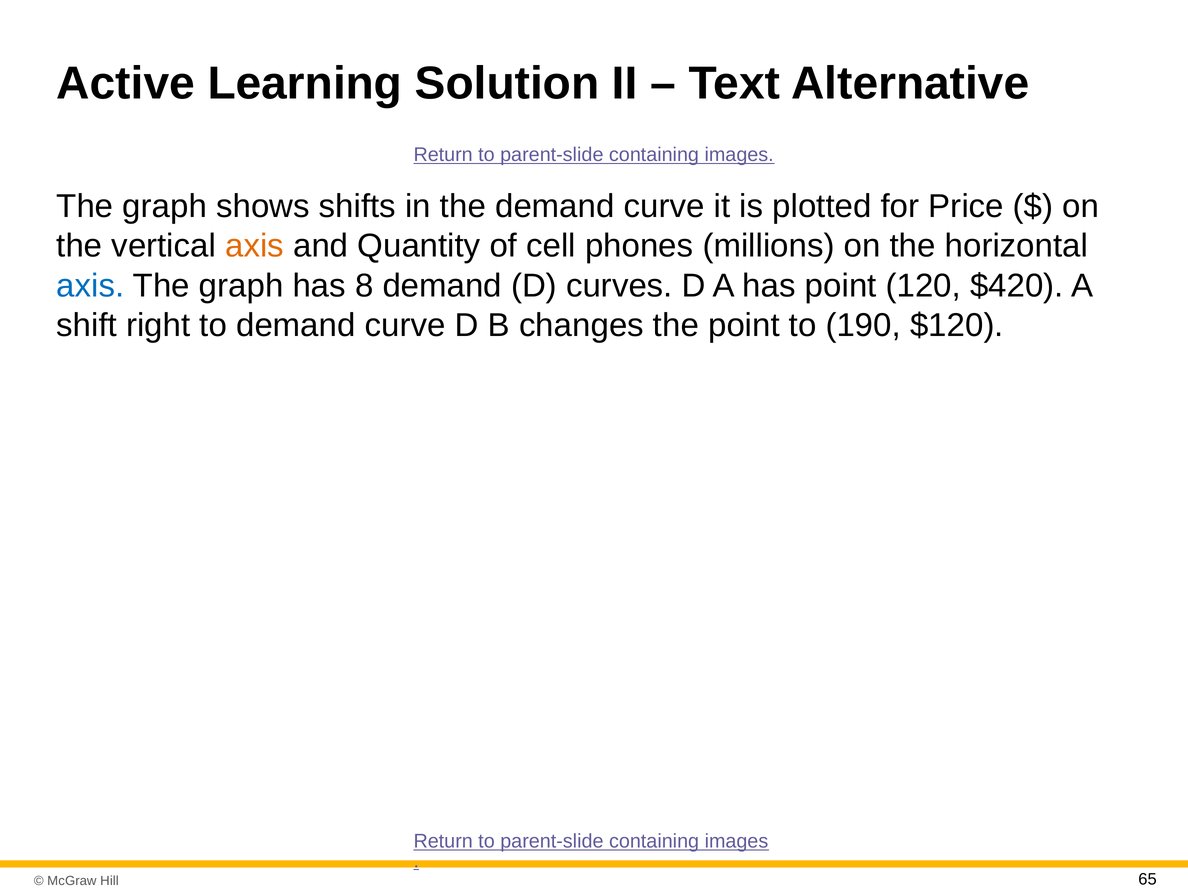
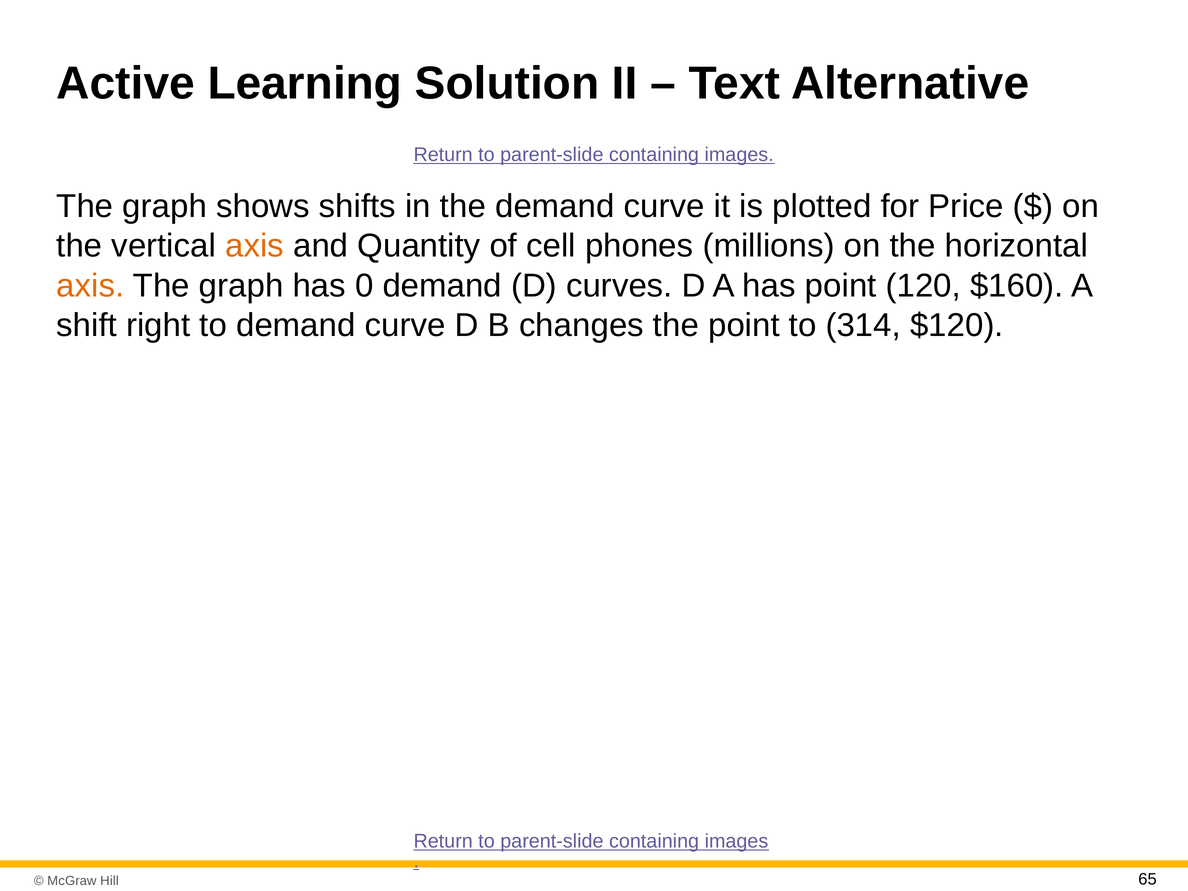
axis colour: blue -> orange (90, 286)
8: 8 -> 0 (364, 286)
$420: $420 -> $160 (1017, 286)
190: 190 -> 314 (863, 325)
